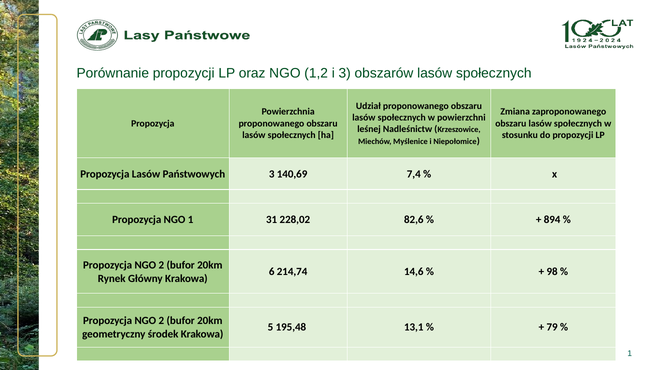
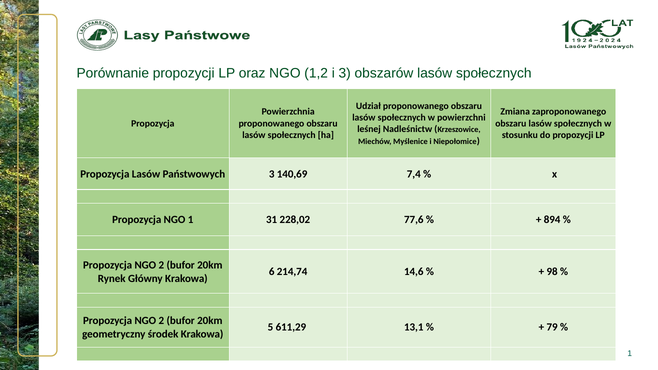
82,6: 82,6 -> 77,6 (414, 220)
195,48: 195,48 -> 611,29 (291, 327)
